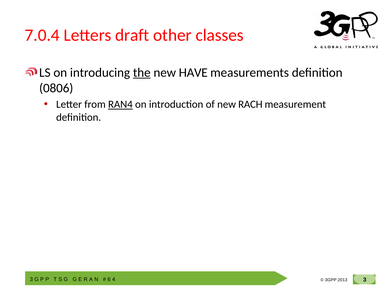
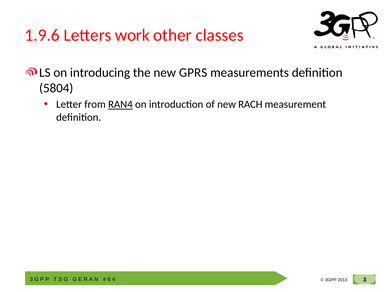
7.0.4: 7.0.4 -> 1.9.6 (42, 35)
draft: draft -> work (132, 35)
the underline: present -> none (142, 72)
HAVE: HAVE -> GPRS (193, 72)
0806: 0806 -> 5804 (56, 88)
